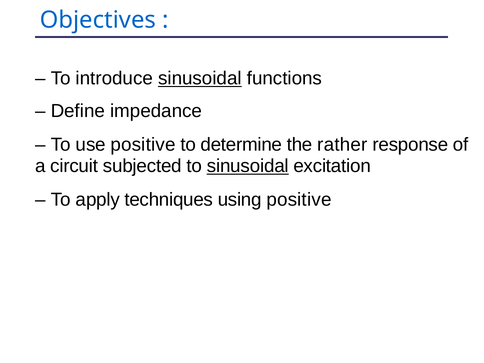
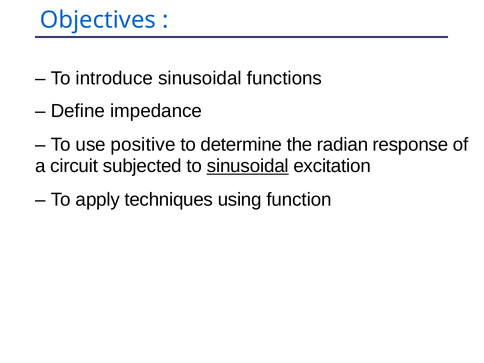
sinusoidal underline: present -> none (200, 78)
rather: rather -> radian (343, 145)
using positive: positive -> function (299, 200)
